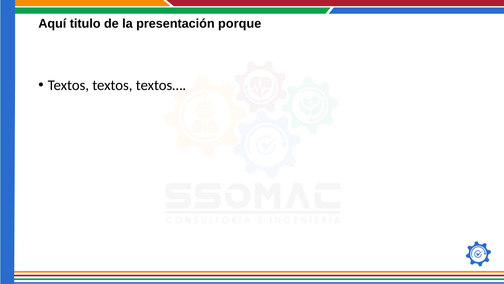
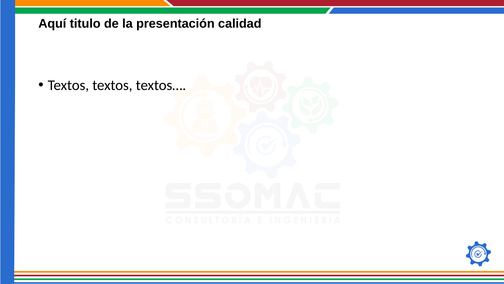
porque: porque -> calidad (240, 24)
